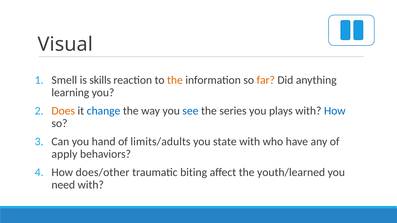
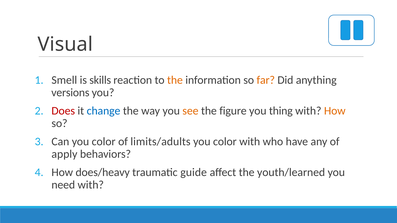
learning: learning -> versions (70, 93)
Does colour: orange -> red (63, 111)
see colour: blue -> orange (190, 111)
series: series -> figure (233, 111)
plays: plays -> thing (281, 111)
How colour: blue -> orange (335, 111)
Can you hand: hand -> color (104, 142)
state: state -> color (225, 142)
does/other: does/other -> does/heavy (103, 173)
biting: biting -> guide (194, 173)
